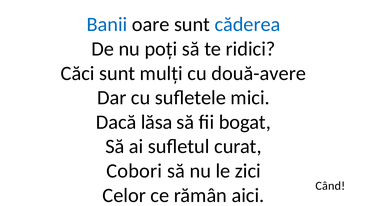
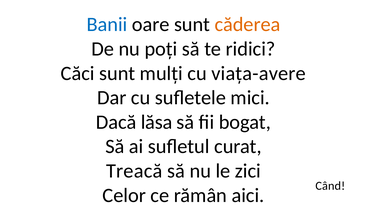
căderea colour: blue -> orange (248, 25)
două-avere: două-avere -> viața-avere (259, 73)
Cobori: Cobori -> Treacă (134, 171)
